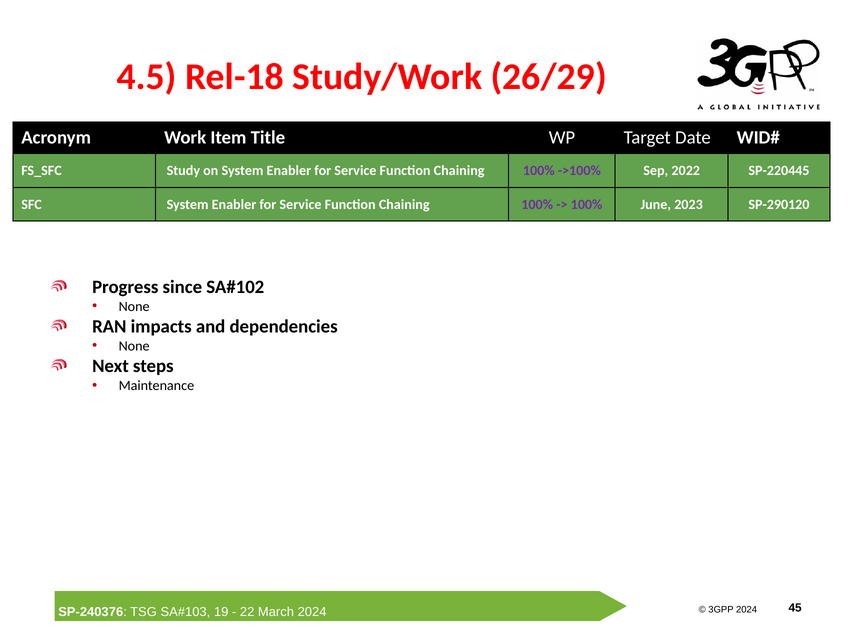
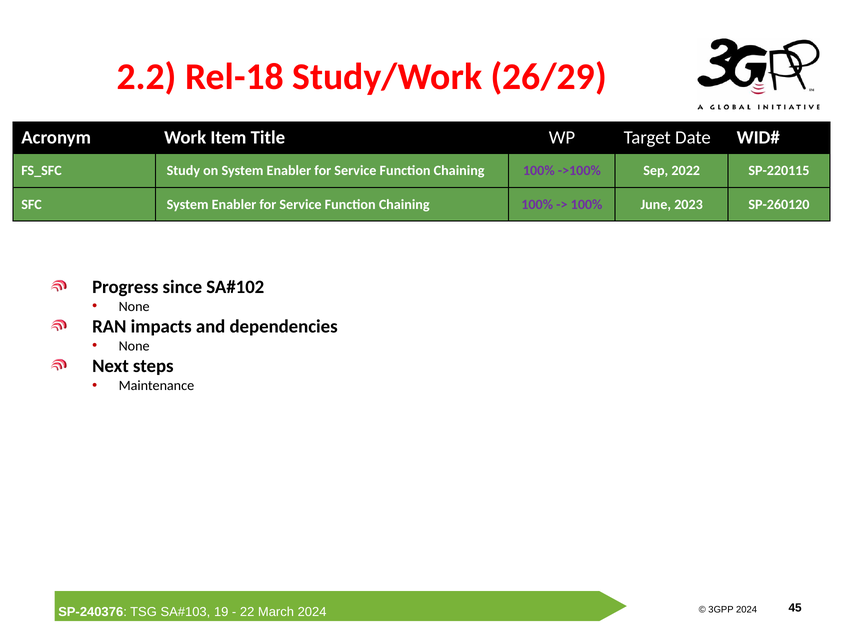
4.5: 4.5 -> 2.2 (147, 77)
SP-220445: SP-220445 -> SP-220115 (779, 170)
SP-290120: SP-290120 -> SP-260120 (779, 204)
